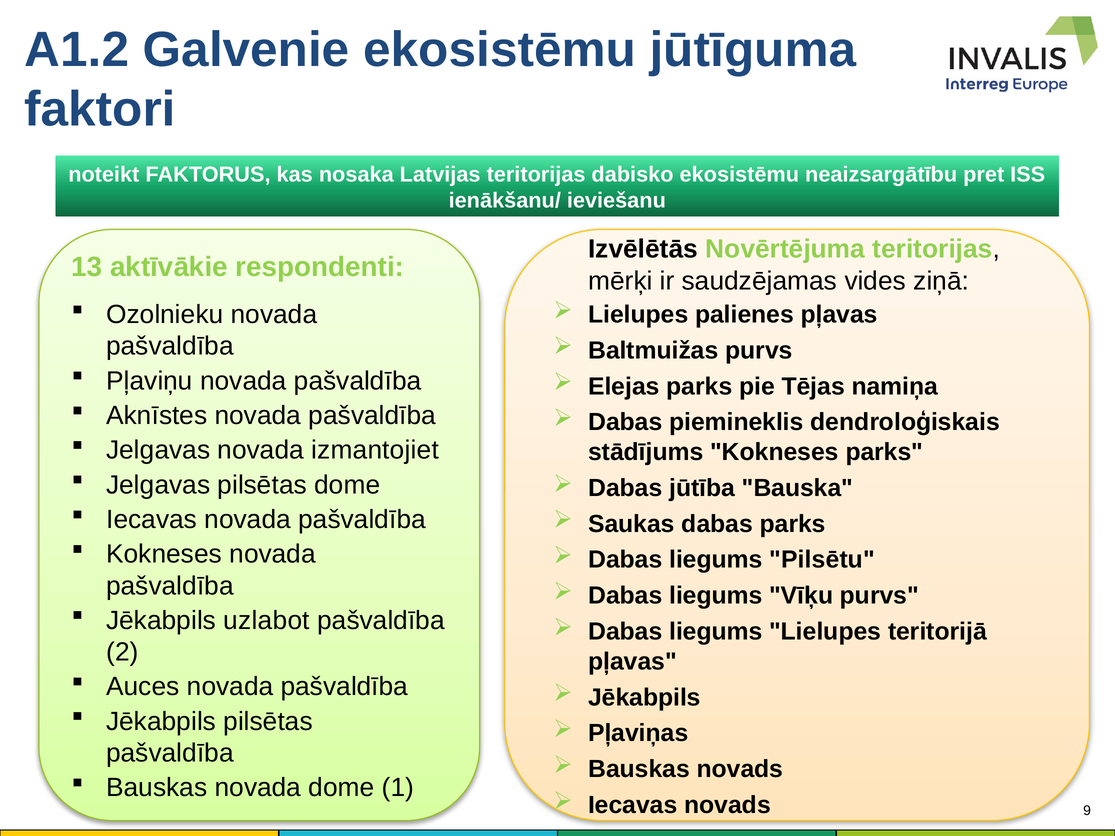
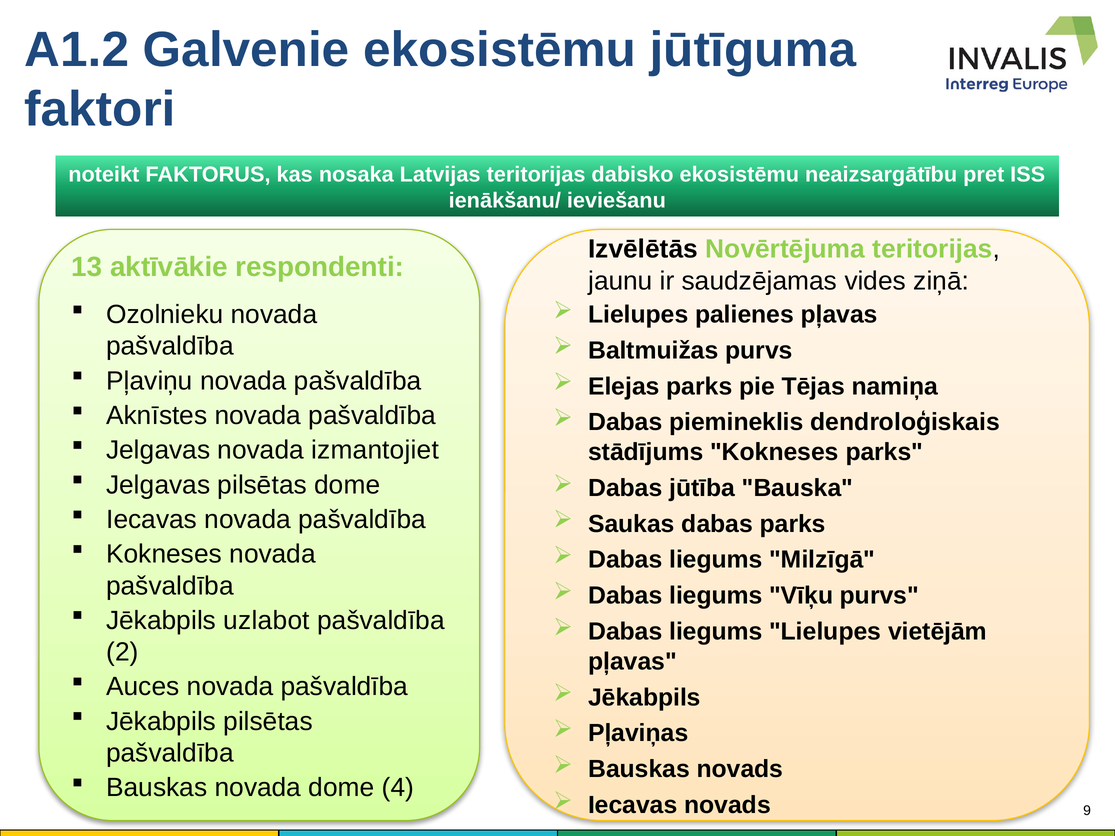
mērķi: mērķi -> jaunu (620, 281)
Pilsētu: Pilsētu -> Milzīgā (822, 560)
teritorijā: teritorijā -> vietējām (937, 632)
1: 1 -> 4 (398, 788)
